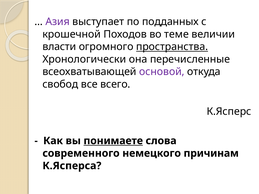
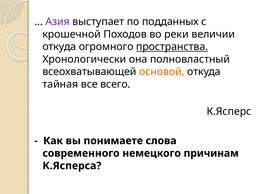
теме: теме -> реки (176, 34)
власти: власти -> откуда (59, 47)
перечисленные: перечисленные -> полновластный (190, 59)
основой colour: purple -> orange (162, 72)
свобод: свобод -> тайная (60, 84)
понимаете underline: present -> none (113, 141)
